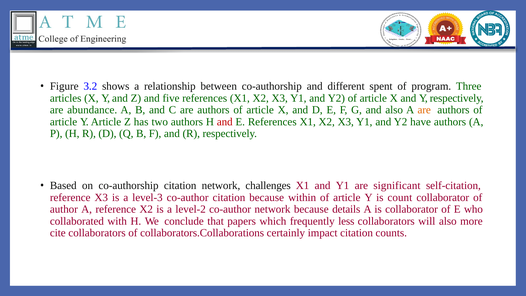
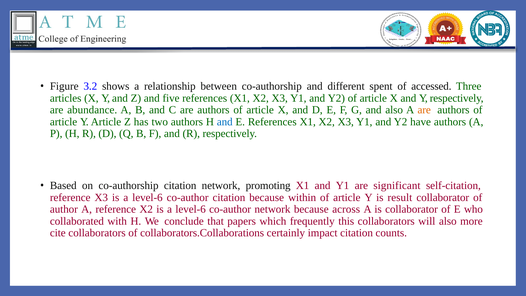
program: program -> accessed (431, 86)
and colour: red -> blue (225, 122)
challenges: challenges -> promoting (268, 186)
X3 is a level-3: level-3 -> level-6 (147, 197)
count: count -> result (400, 197)
X2 is a level-2: level-2 -> level-6 (191, 209)
details: details -> across (346, 209)
less: less -> this (346, 221)
